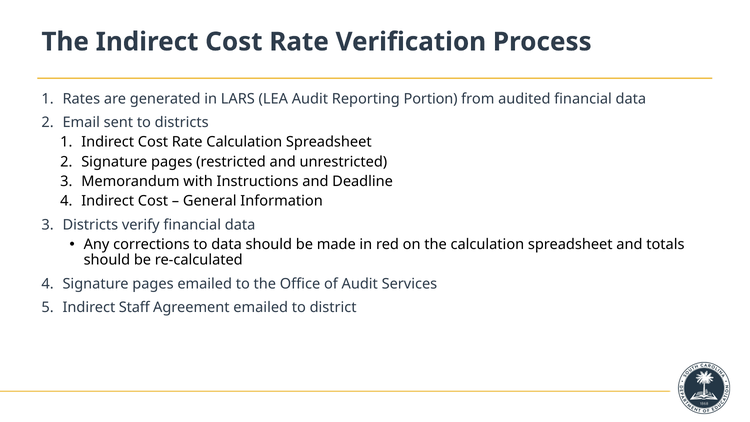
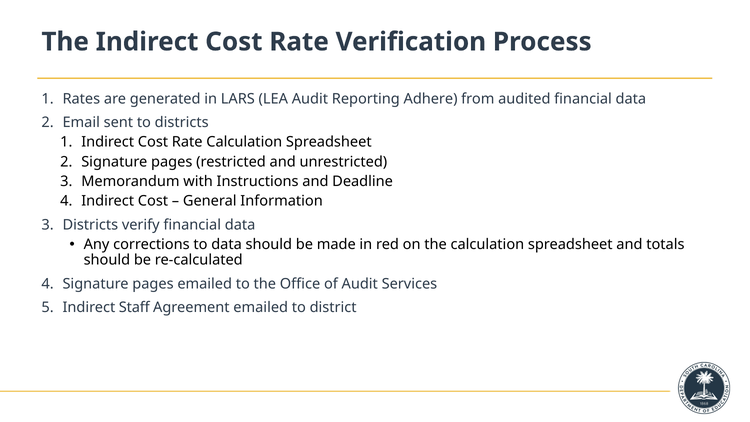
Portion: Portion -> Adhere (431, 99)
